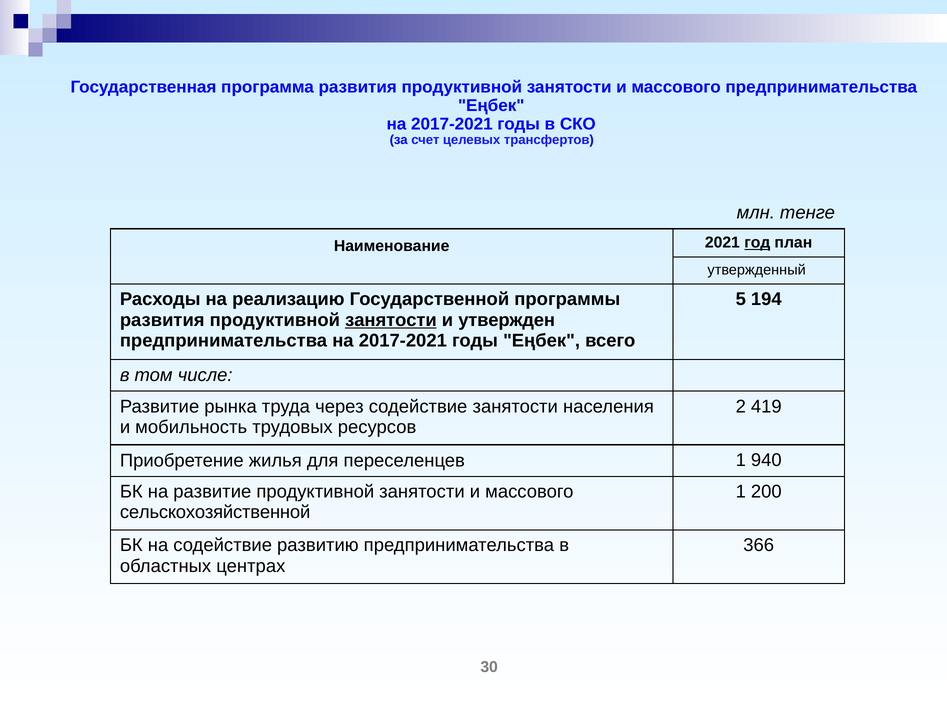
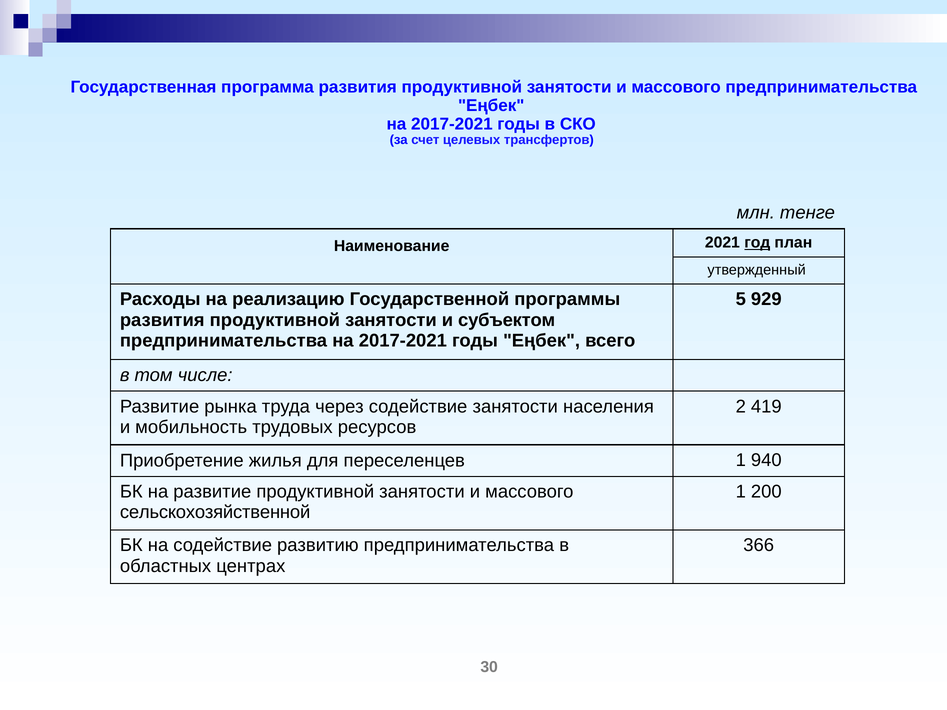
194: 194 -> 929 (766, 299)
занятости underline: present -> none (391, 320)
утвержден: утвержден -> субъектом (507, 320)
